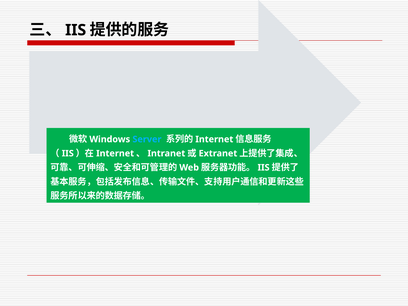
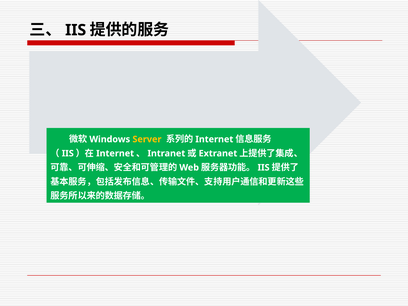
Server colour: light blue -> yellow (147, 139)
